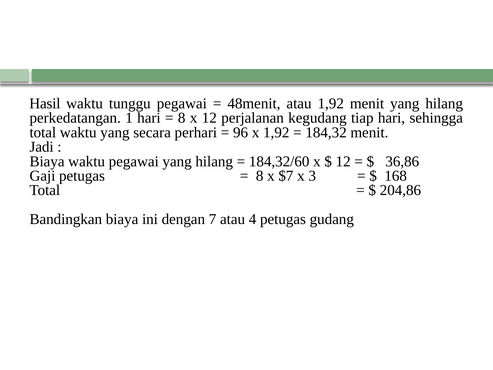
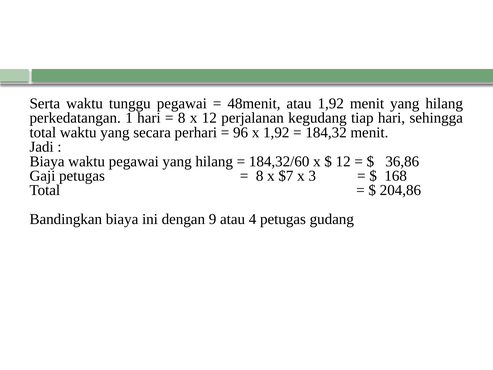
Hasil: Hasil -> Serta (45, 103)
7: 7 -> 9 (213, 219)
